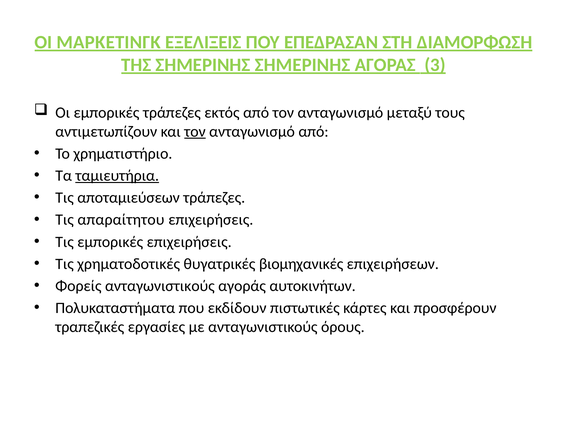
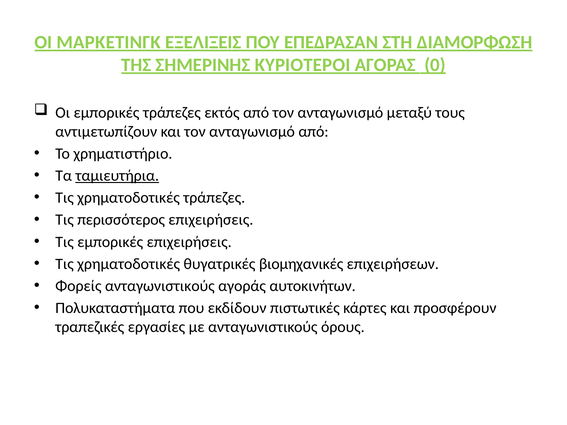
ΣΗΜΕΡΙΝΗΣ ΣΗΜΕΡΙΝΗΣ: ΣΗΜΕΡΙΝΗΣ -> ΚΥΡΙΟΤΕΡΟΙ (303, 65)
3: 3 -> 0 (435, 65)
τον underline: present -> none (195, 132)
αποταμιεύσεων: αποταμιεύσεων -> χρηματοδοτικές (129, 198)
απαραίτητου: απαραίτητου -> περισσότερος (121, 220)
